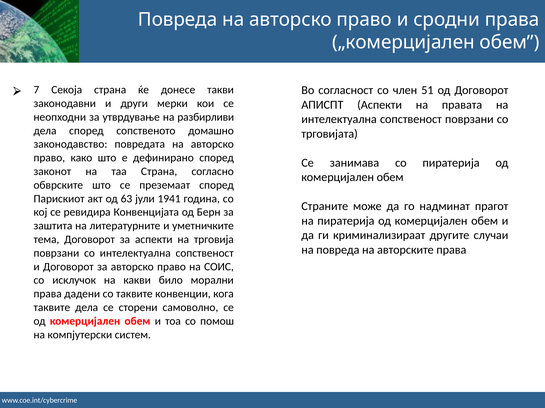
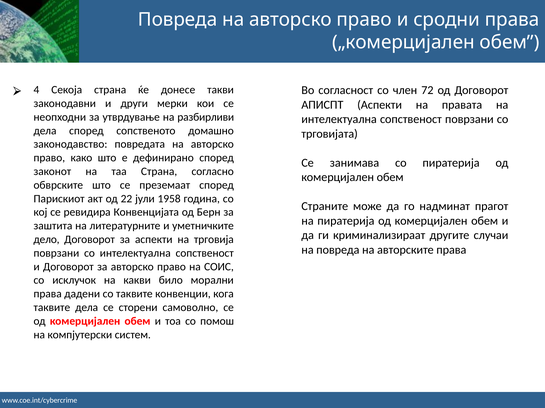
51: 51 -> 72 (427, 91)
7: 7 -> 4 (36, 90)
63: 63 -> 22 (126, 199)
1941: 1941 -> 1958 (169, 199)
тема: тема -> дело (46, 240)
